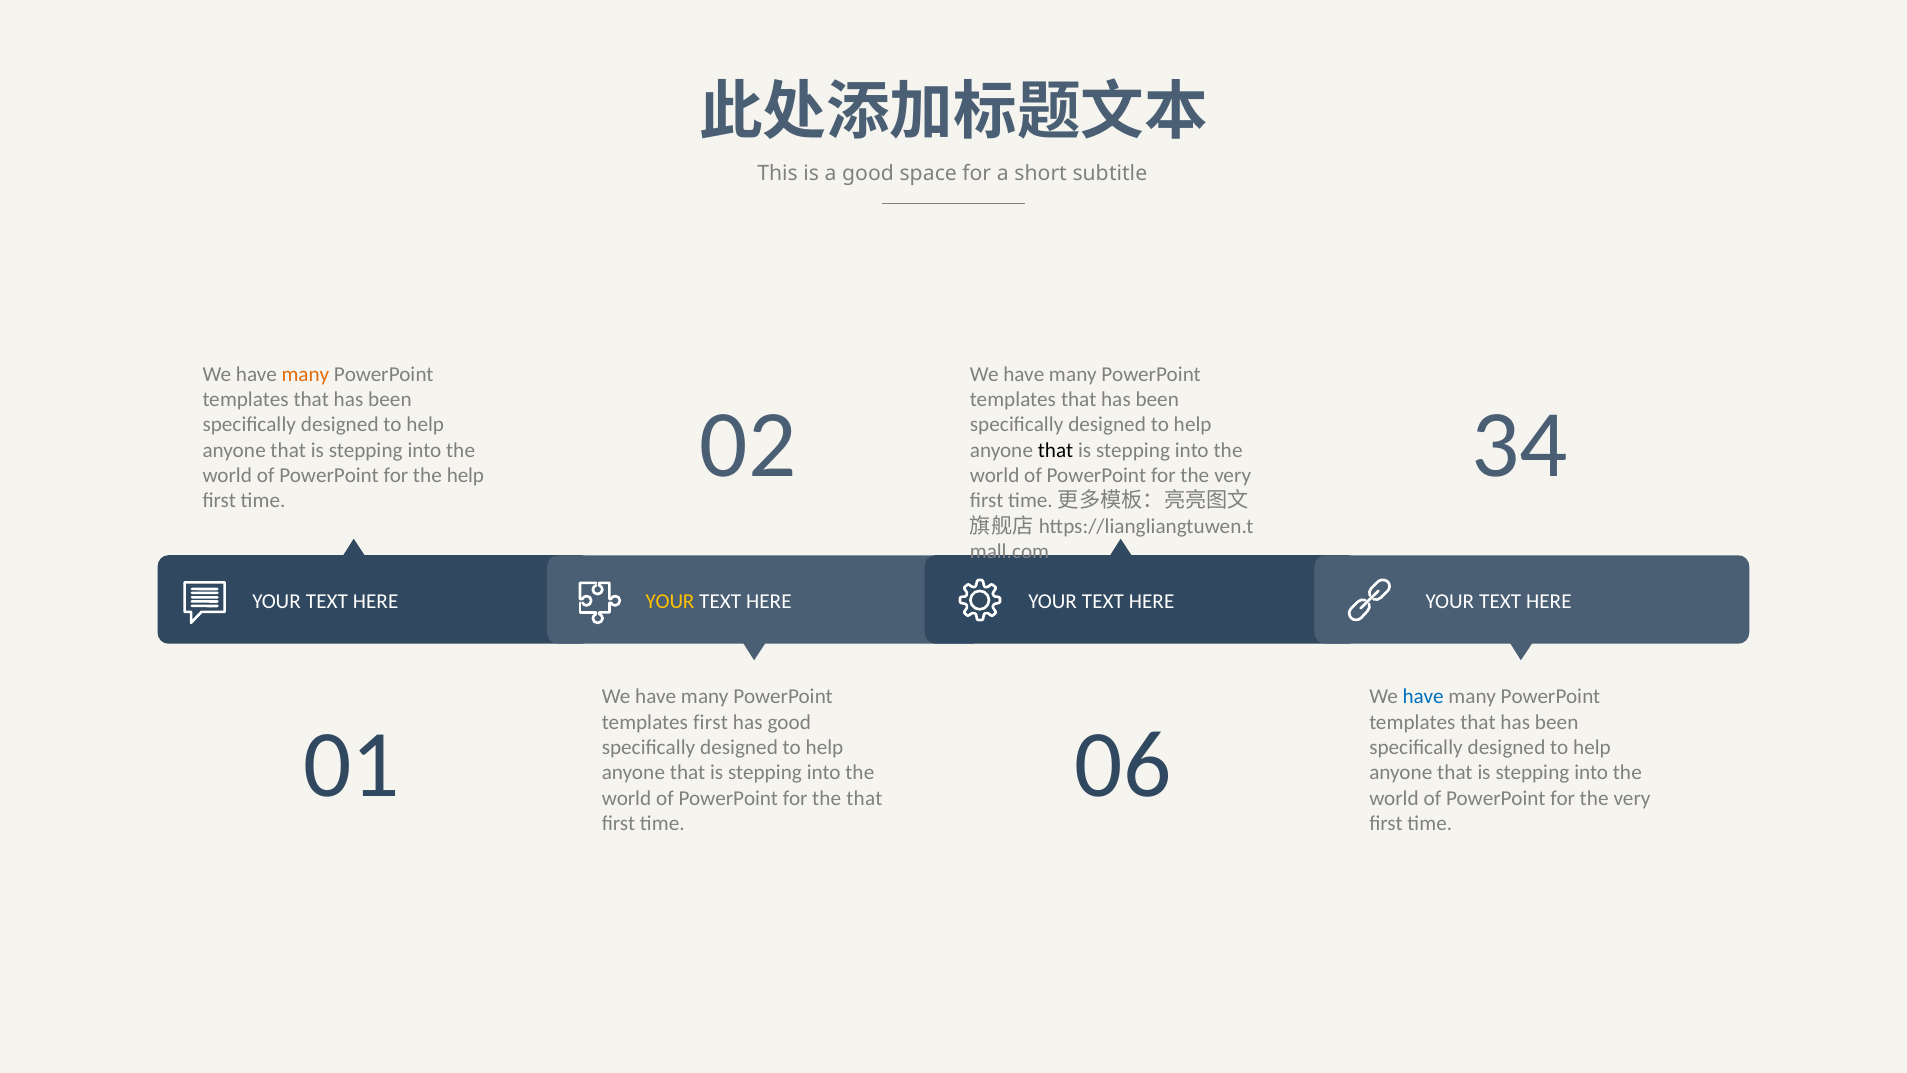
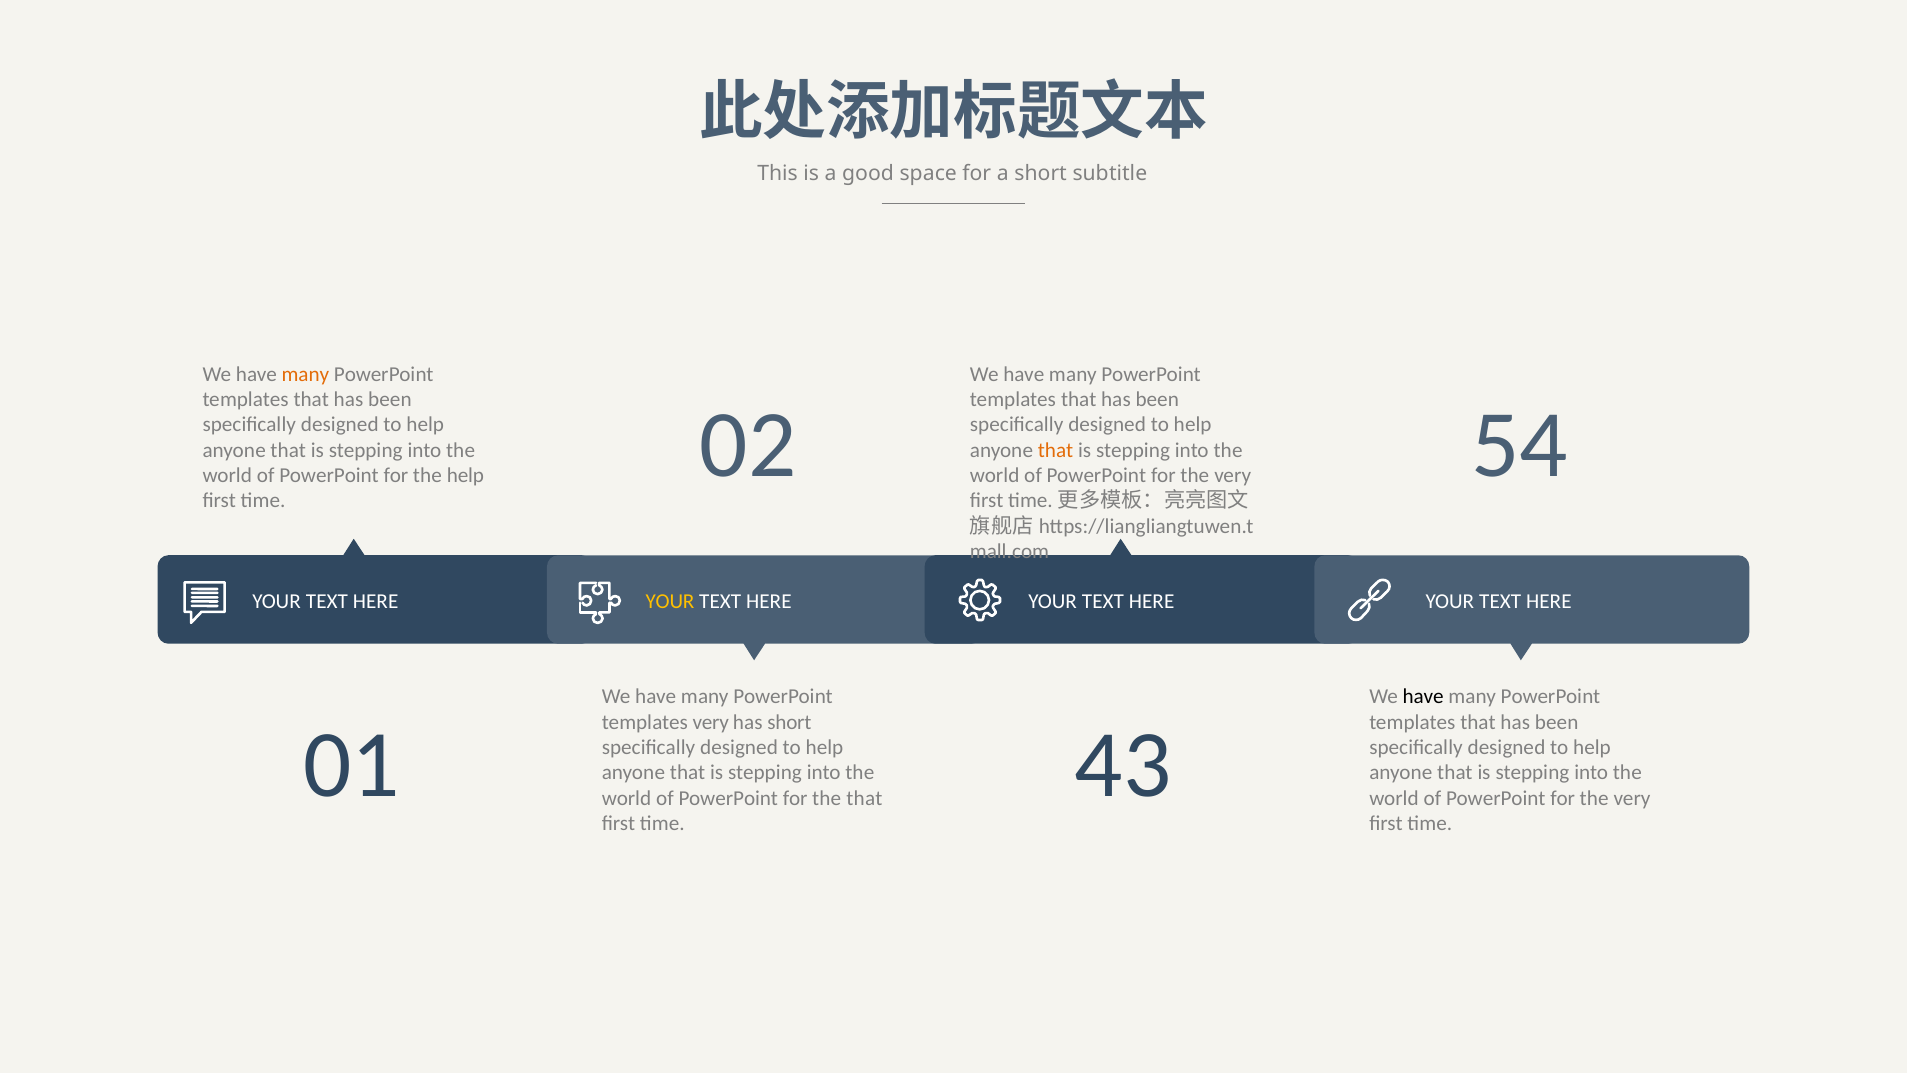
34: 34 -> 54 (1520, 445)
that colour: black -> orange (1056, 450)
have colour: blue -> black (1423, 697)
templates first: first -> very (711, 722)
has good: good -> short (789, 722)
06: 06 -> 43 (1123, 765)
